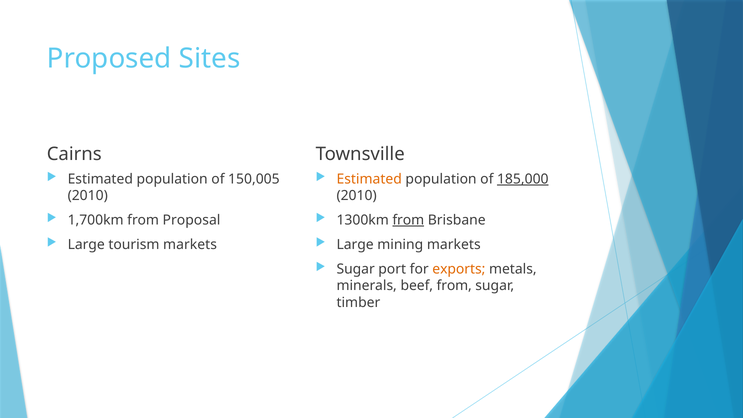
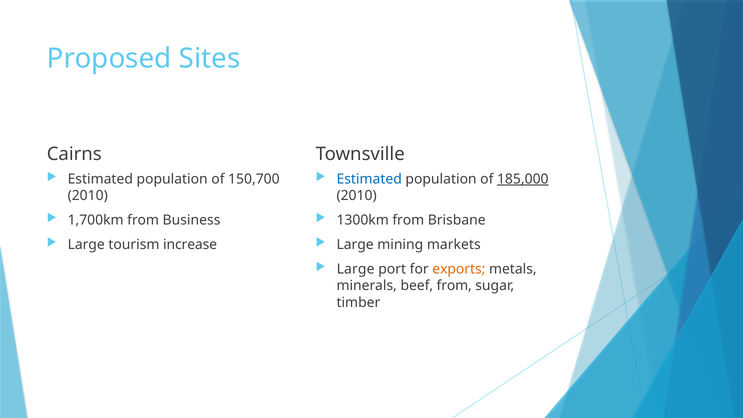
150,005: 150,005 -> 150,700 (254, 179)
Estimated colour: orange -> blue (369, 179)
Proposal: Proposal -> Business (192, 220)
from underline: present -> none (408, 220)
tourism markets: markets -> increase (190, 245)
Sugar: Sugar -> Large (356, 269)
